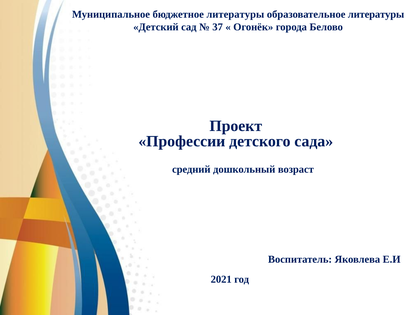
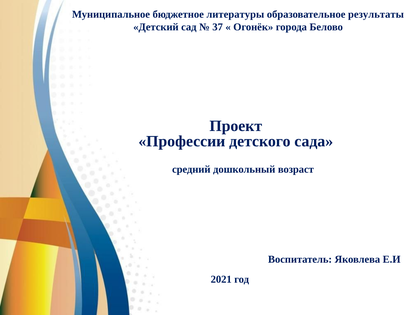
образовательное литературы: литературы -> результаты (376, 14)
